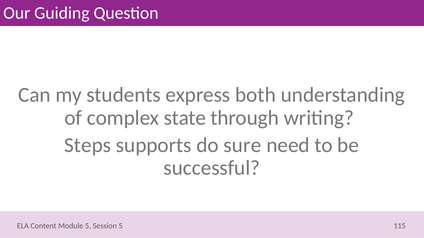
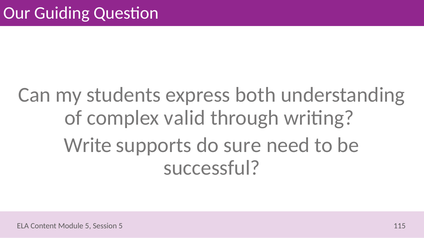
state: state -> valid (185, 118)
Steps: Steps -> Write (88, 145)
